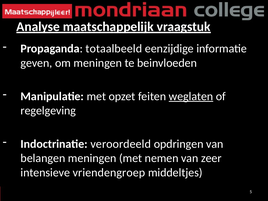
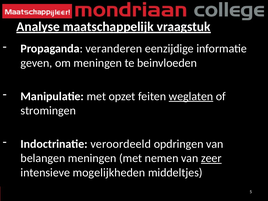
totaalbeeld: totaalbeeld -> veranderen (114, 49)
regelgeving: regelgeving -> stromingen (48, 111)
zeer underline: none -> present (211, 158)
vriendengroep: vriendengroep -> mogelijkheden (109, 173)
